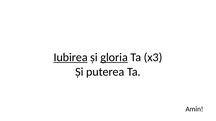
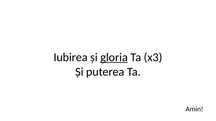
Iubirea underline: present -> none (71, 58)
